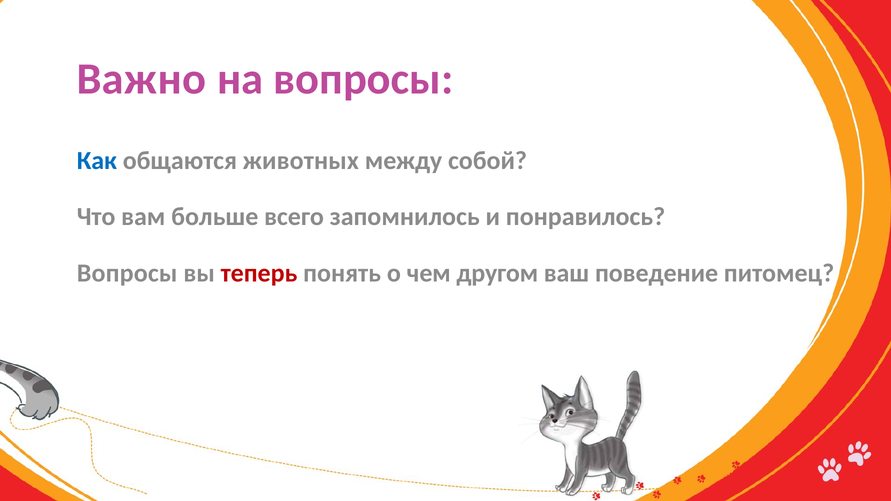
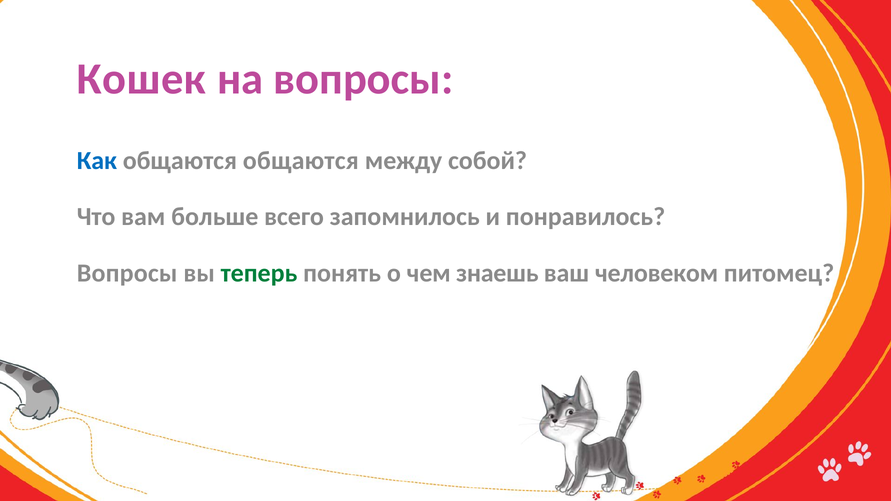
Важно: Важно -> Кошек (141, 79)
общаются животных: животных -> общаются (301, 161)
теперь colour: red -> green (259, 273)
другом: другом -> знаешь (497, 273)
поведение: поведение -> человеком (657, 273)
